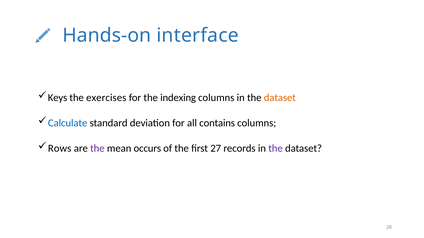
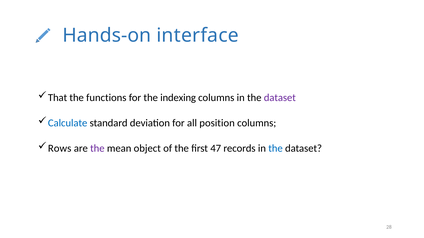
Keys: Keys -> That (58, 98)
exercises: exercises -> functions (106, 98)
dataset colour: orange -> purple (280, 98)
contains: contains -> position (217, 123)
occurs: occurs -> object (147, 149)
27: 27 -> 47 (216, 149)
the colour: purple -> blue (276, 149)
